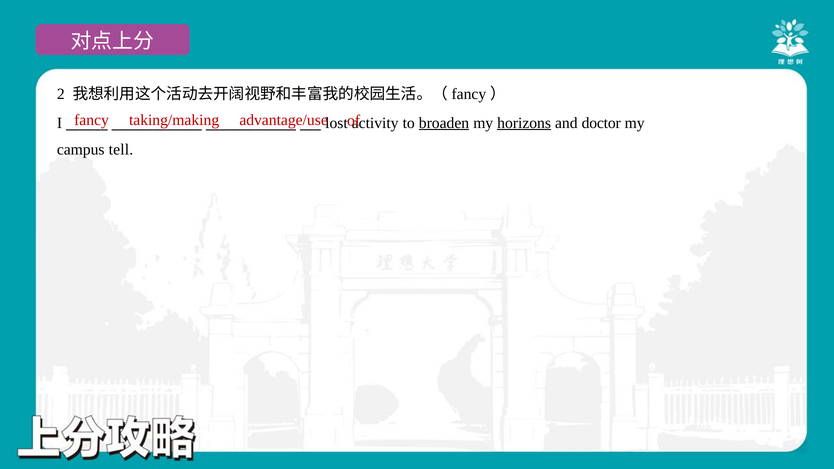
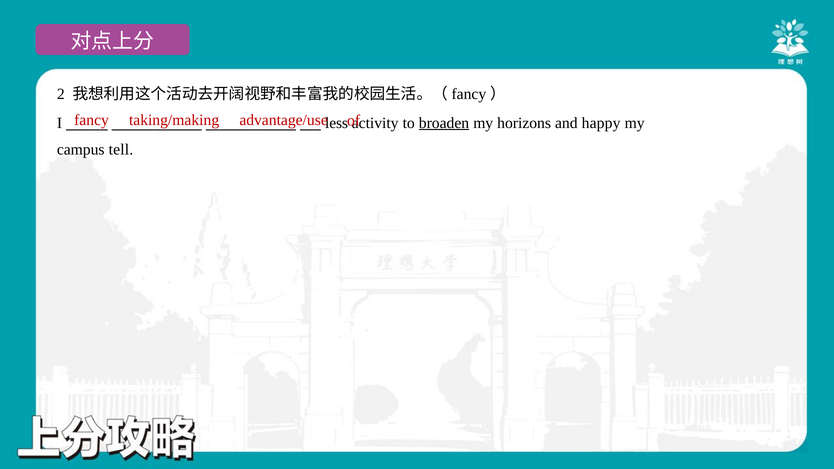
lost: lost -> less (337, 123)
horizons underline: present -> none (524, 123)
doctor: doctor -> happy (601, 123)
